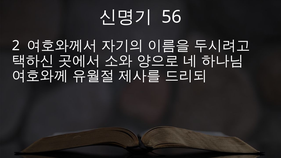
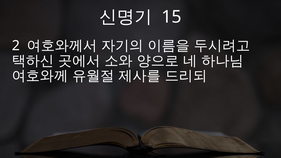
56: 56 -> 15 (172, 17)
